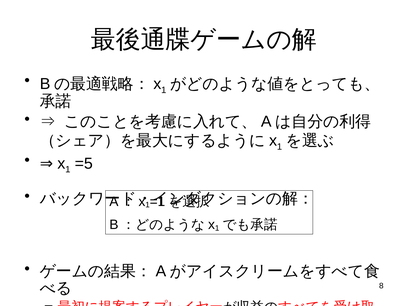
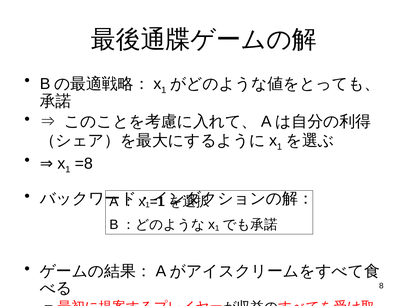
=5: =5 -> =8 (84, 163)
